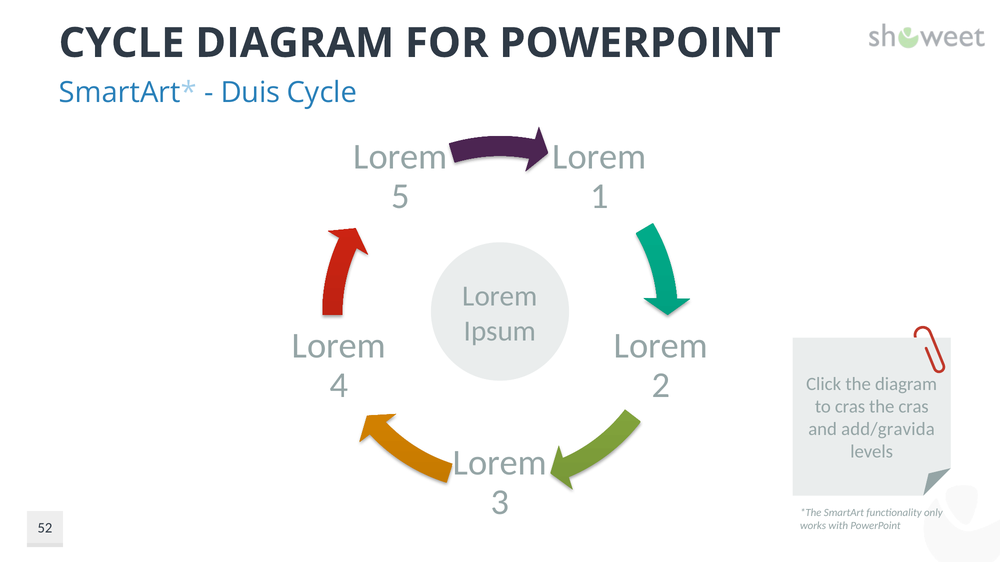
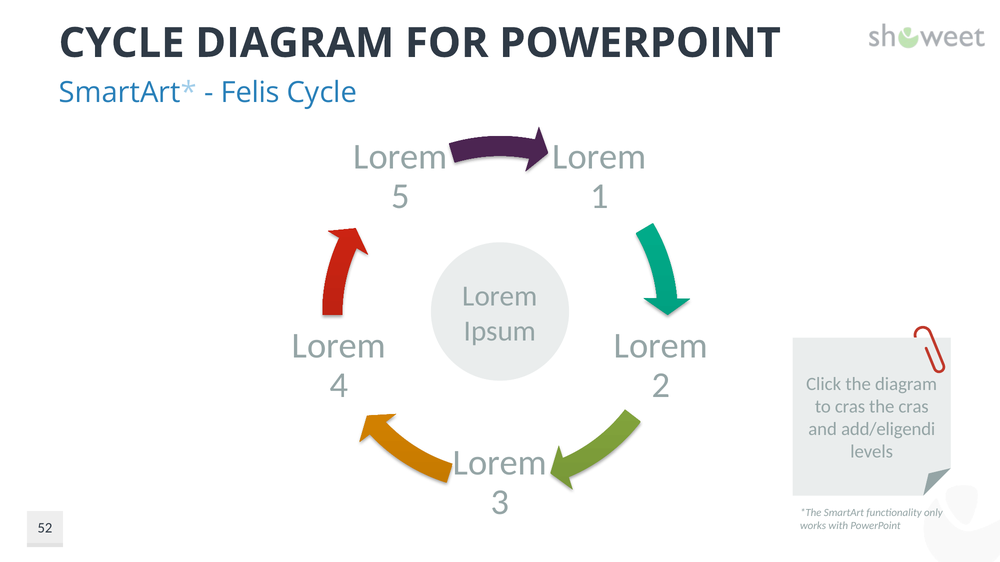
Duis: Duis -> Felis (250, 93)
add/gravida: add/gravida -> add/eligendi (888, 430)
